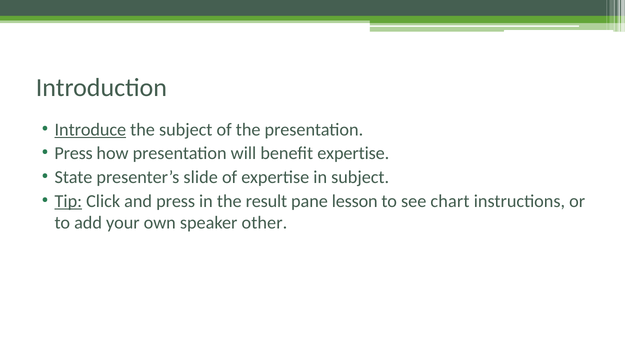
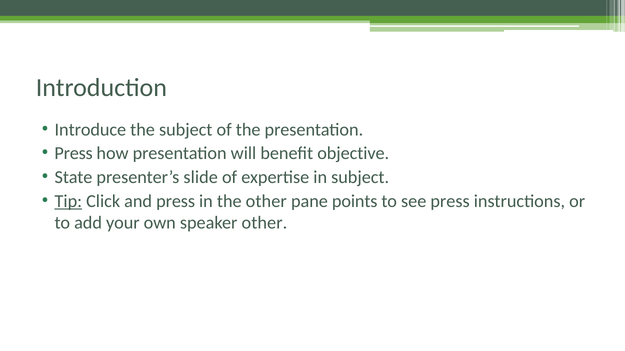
Introduce underline: present -> none (90, 130)
benefit expertise: expertise -> objective (353, 154)
the result: result -> other (266, 201)
lesson: lesson -> points (355, 201)
see chart: chart -> press (450, 201)
